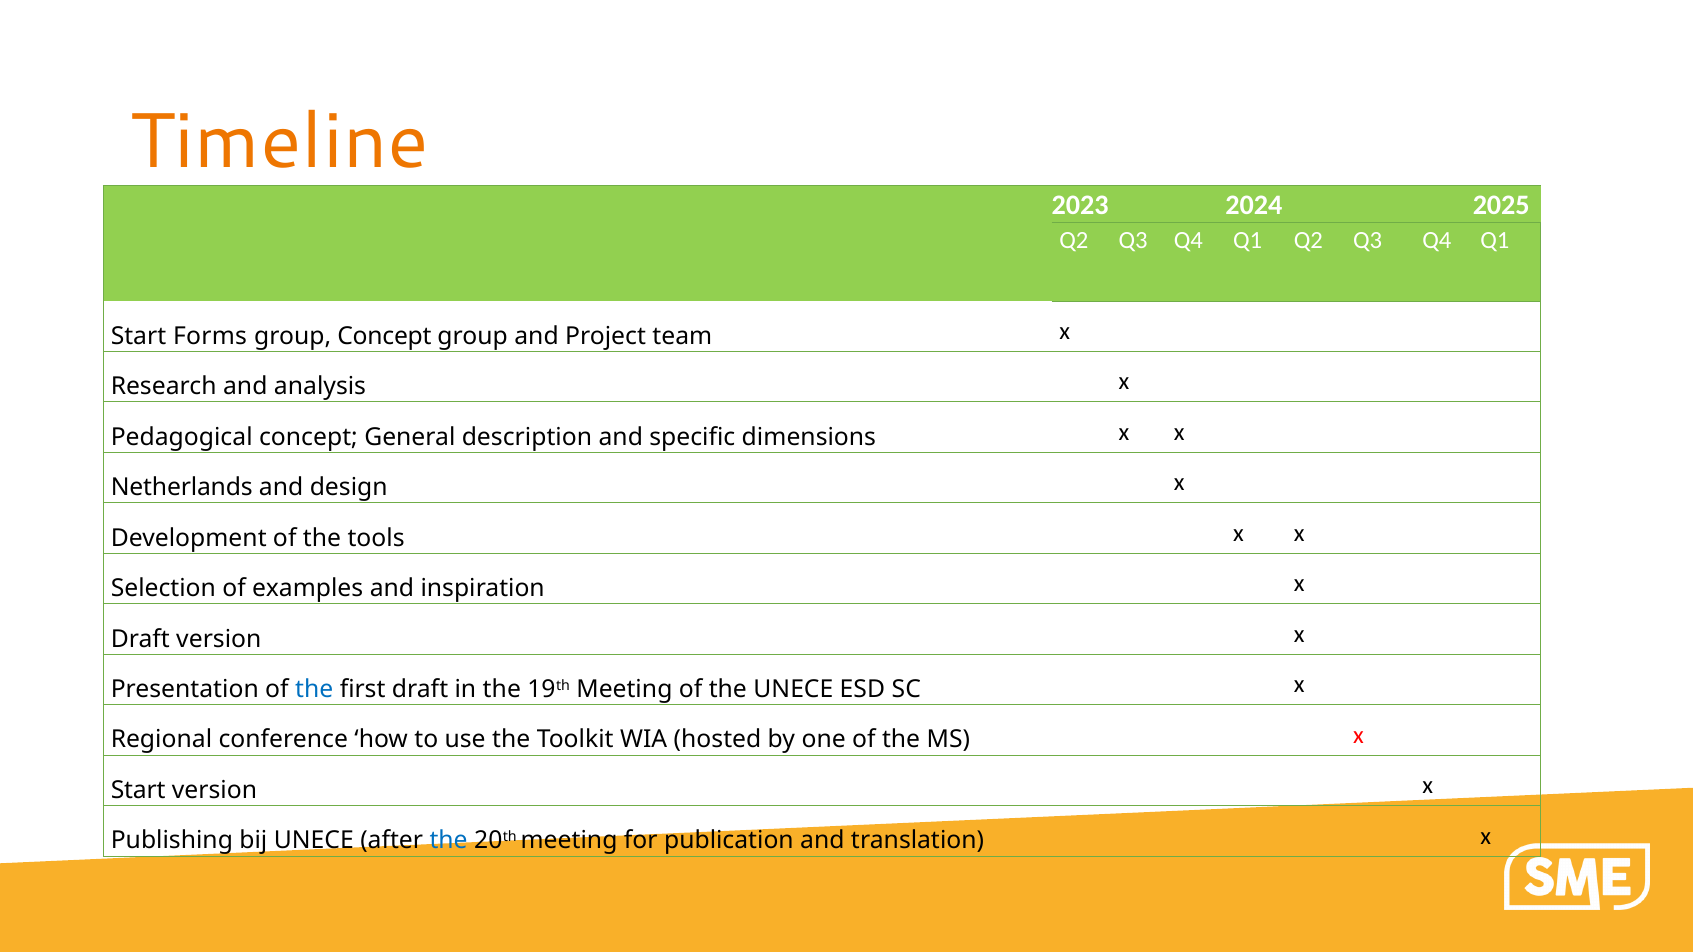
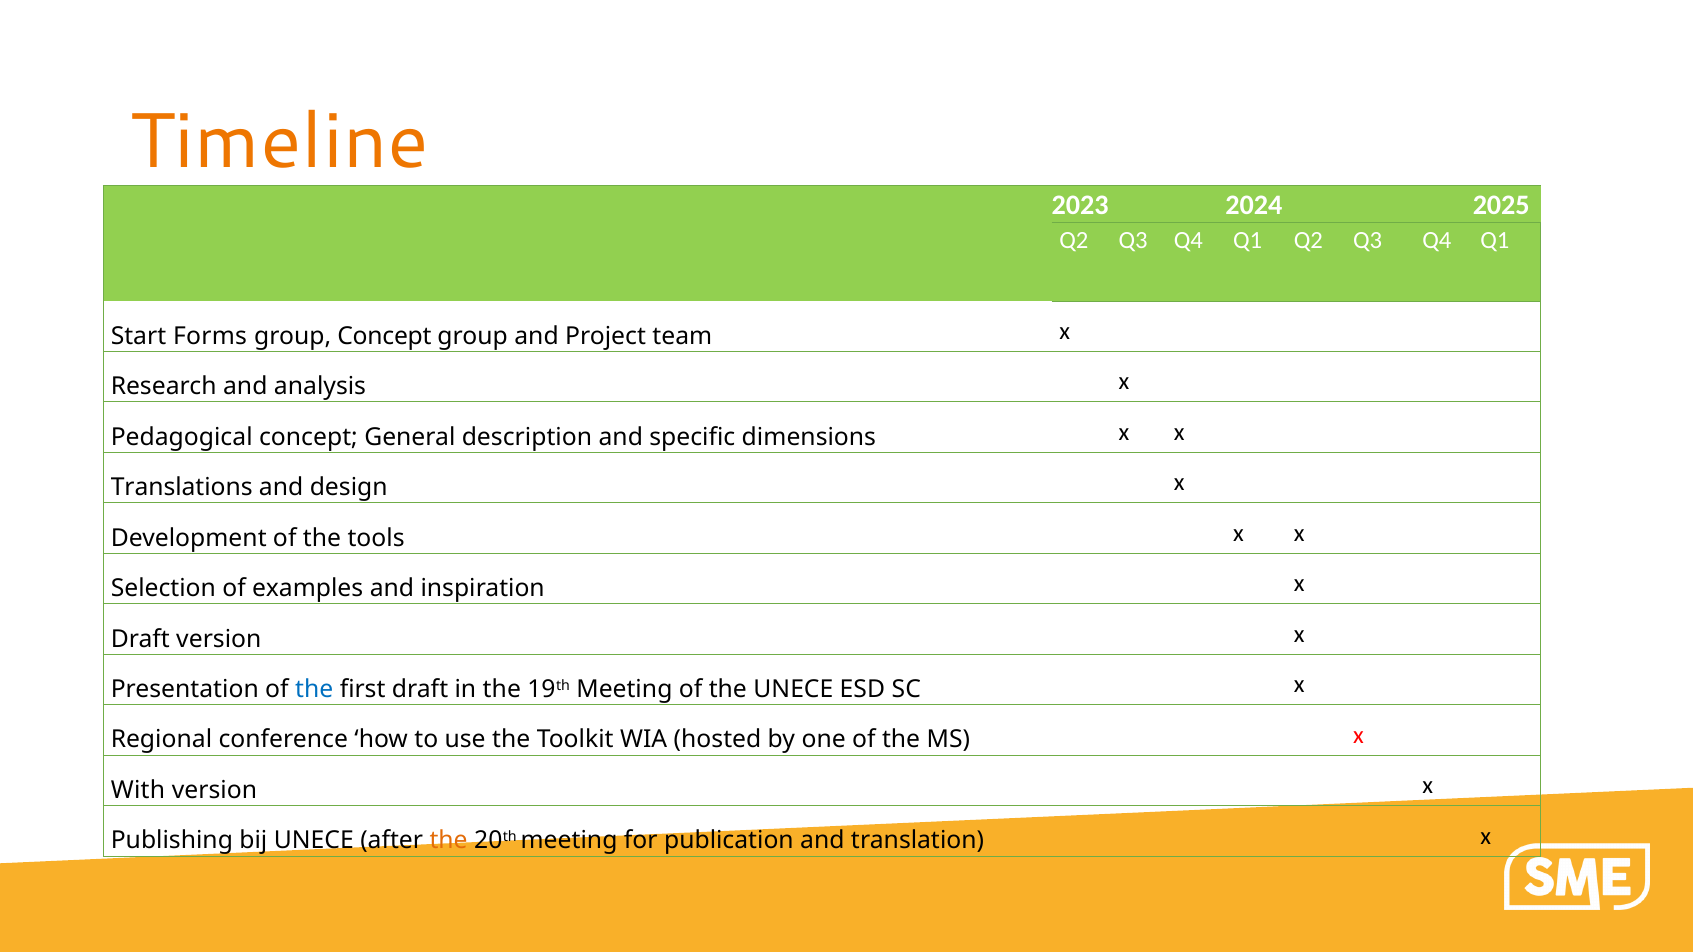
Netherlands: Netherlands -> Translations (182, 488)
Start: Start -> With (138, 791)
the colour: blue -> orange (449, 841)
